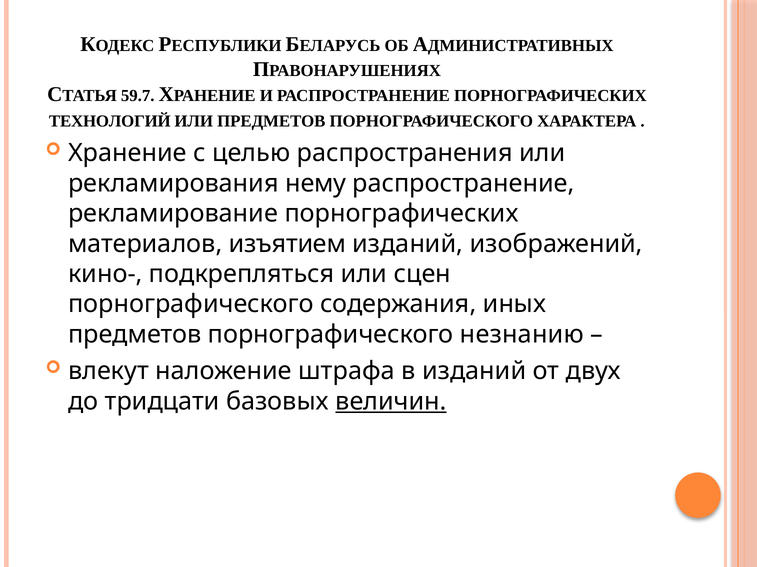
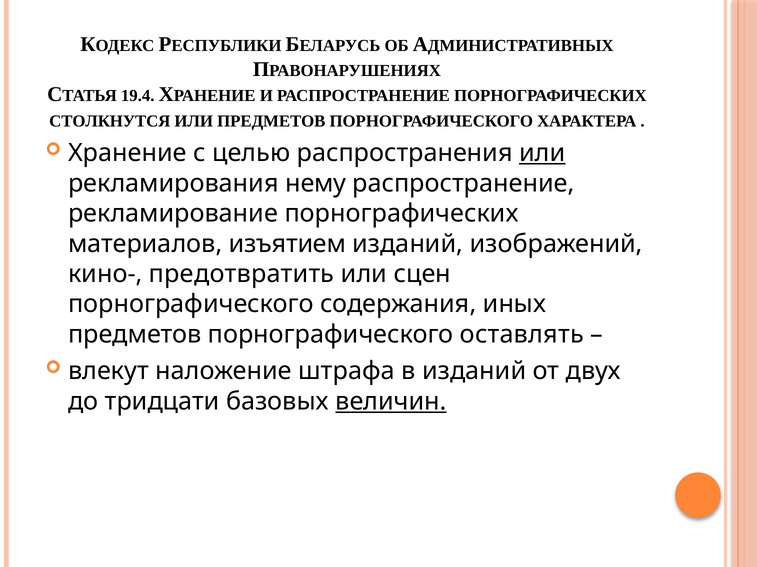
59.7: 59.7 -> 19.4 (138, 96)
ТЕХНОЛОГИЙ: ТЕХНОЛОГИЙ -> СТОЛКНУТСЯ (110, 121)
или underline: none -> present (542, 153)
подкрепляться: подкрепляться -> предотвратить (242, 274)
незнанию: незнанию -> оставлять (522, 335)
